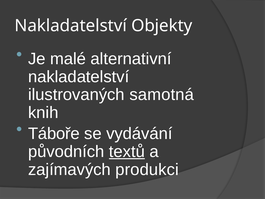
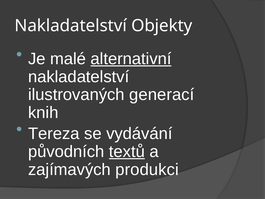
alternativní underline: none -> present (131, 59)
samotná: samotná -> generací (162, 95)
Táboře: Táboře -> Tereza (54, 134)
